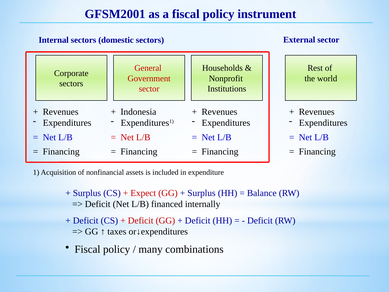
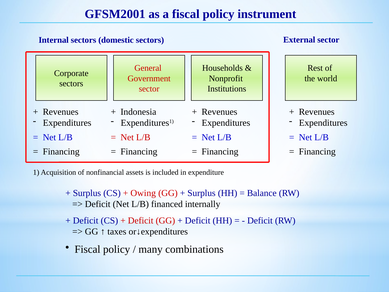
Expect: Expect -> Owing (143, 193)
